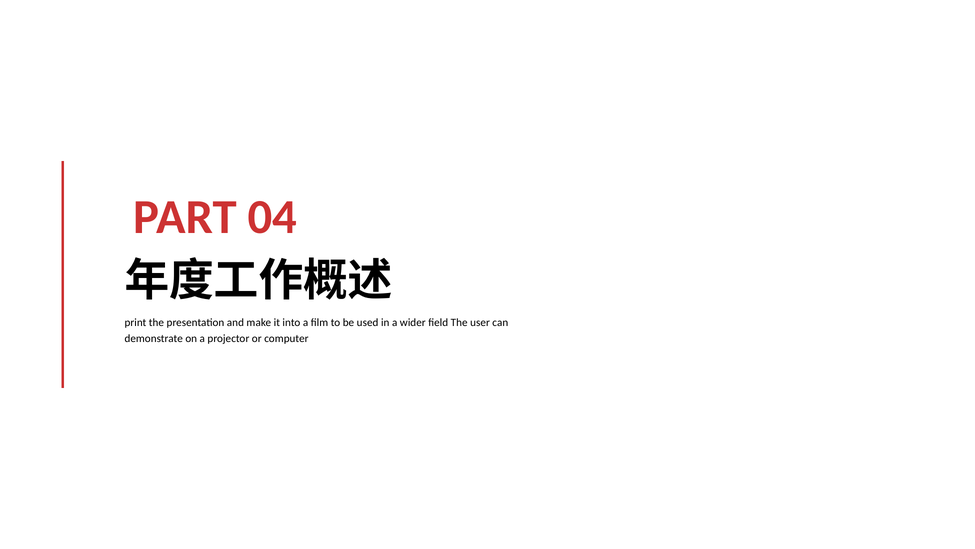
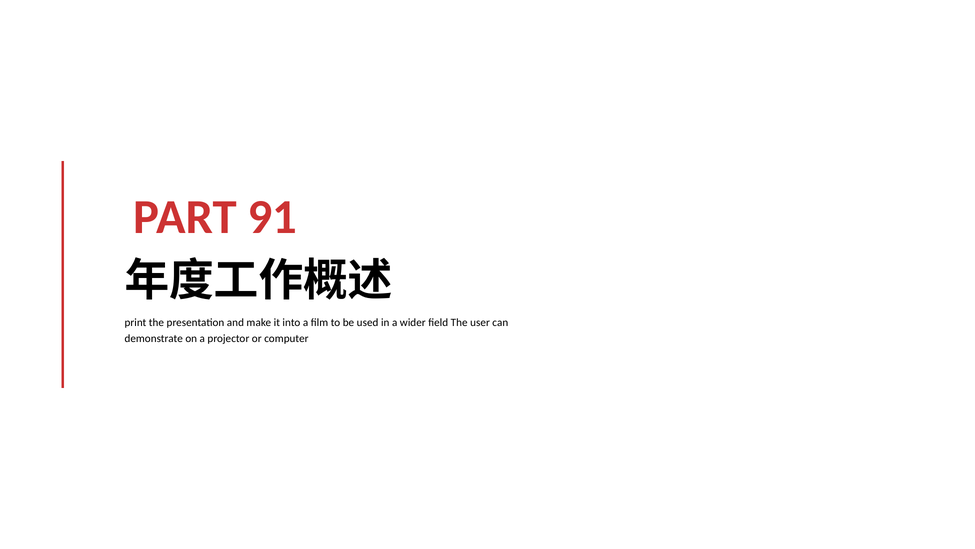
04: 04 -> 91 (272, 217)
